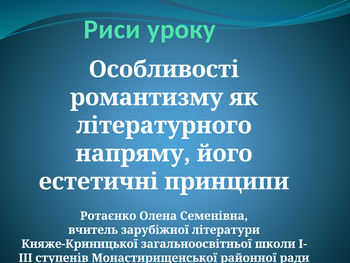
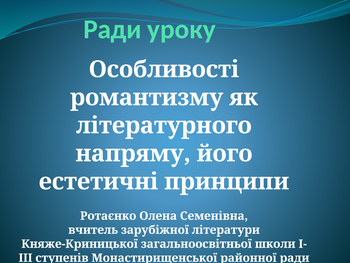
Риси: Риси -> Ради (112, 29)
